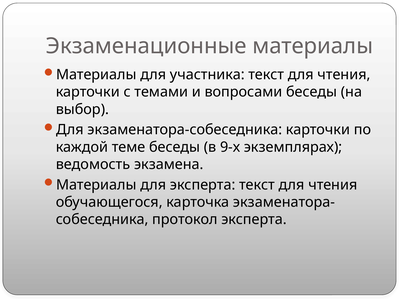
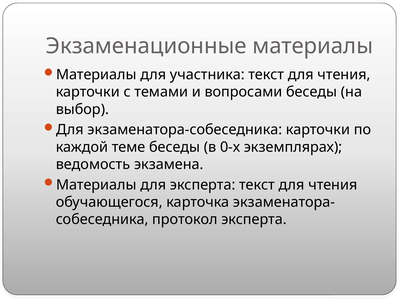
9-х: 9-х -> 0-х (230, 147)
